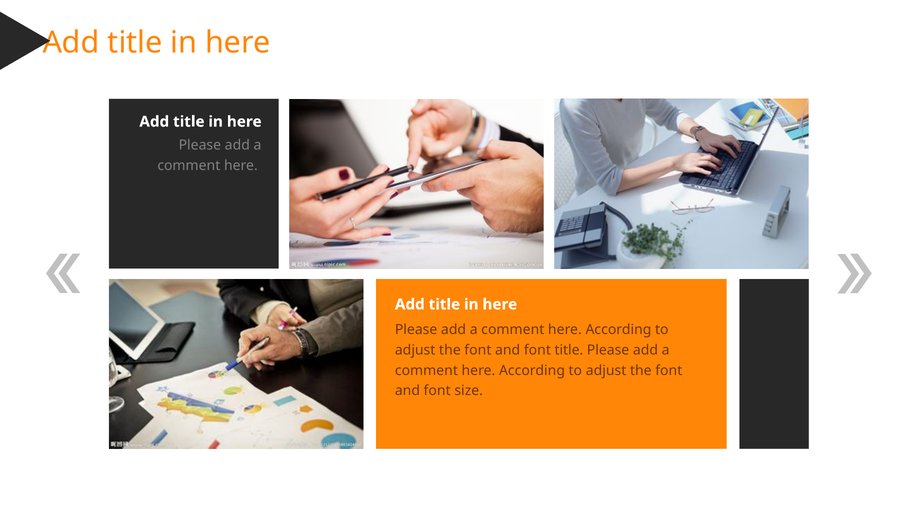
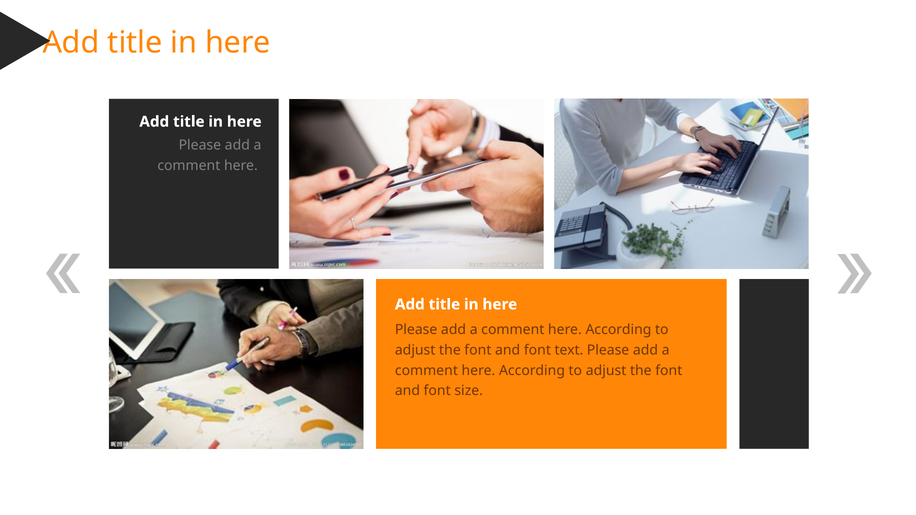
font title: title -> text (569, 350)
